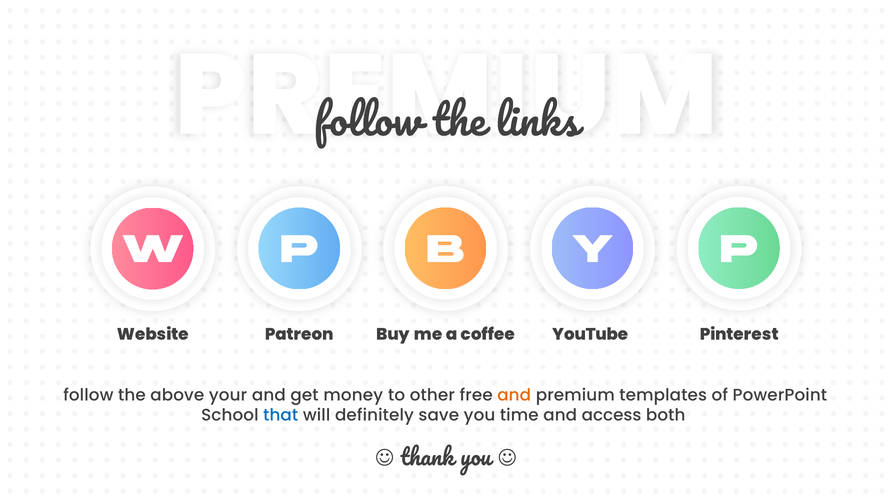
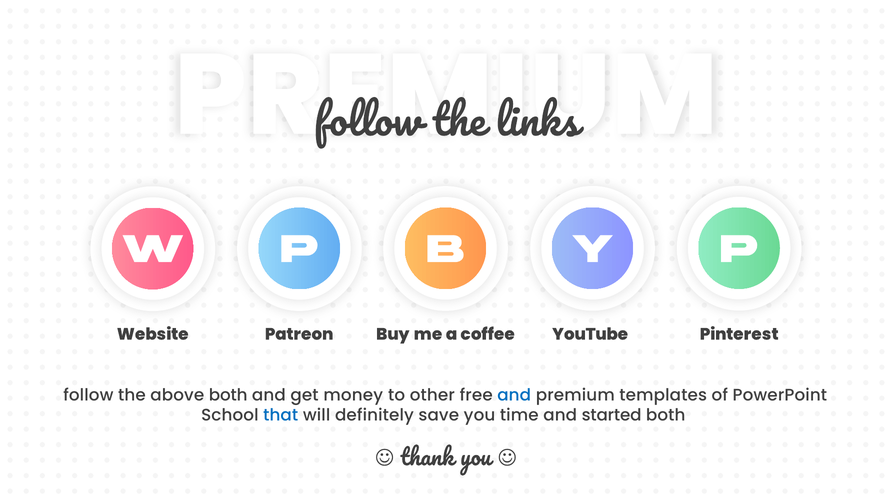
above your: your -> both (228, 395)
and colour: orange -> blue (514, 395)
access: access -> started (612, 415)
